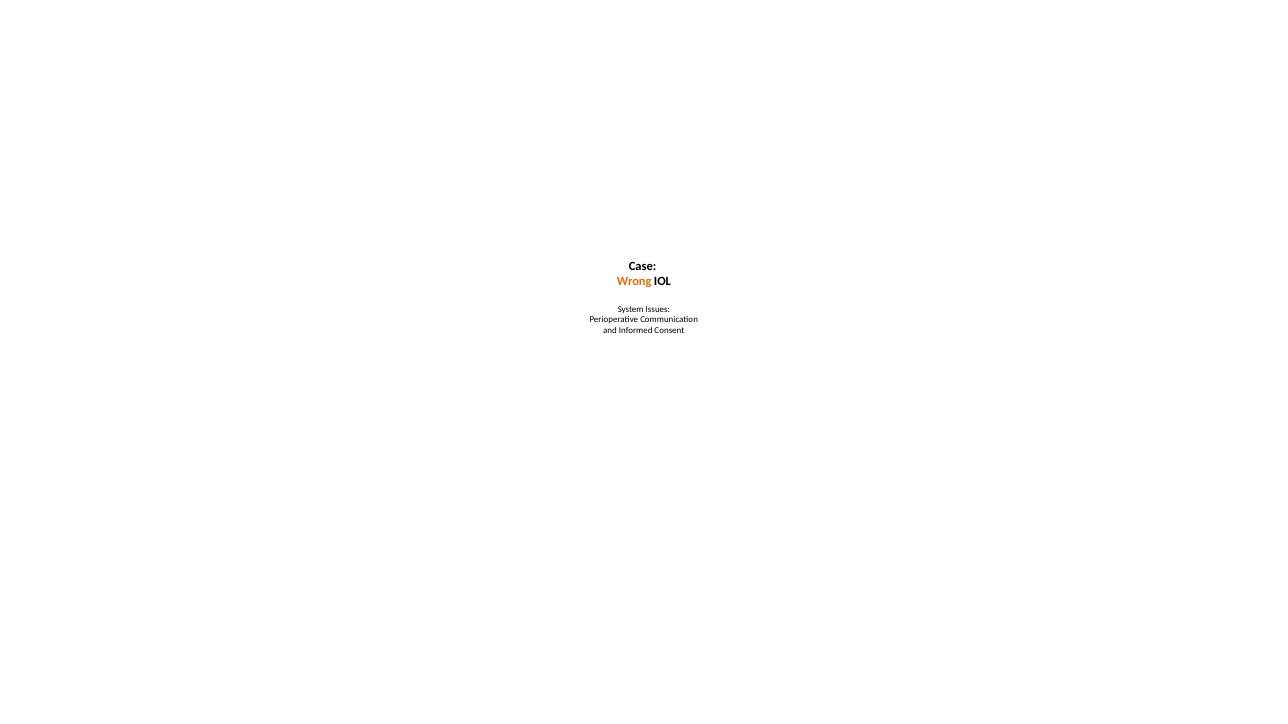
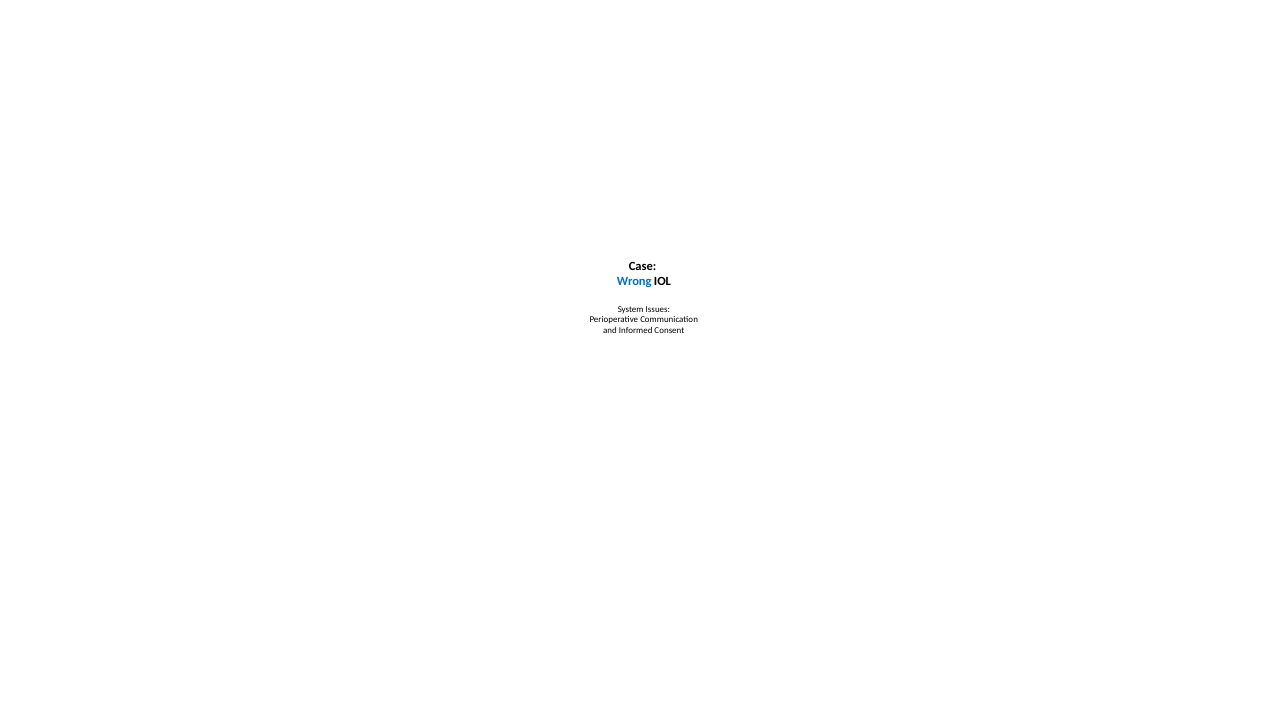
Wrong colour: orange -> blue (634, 282)
